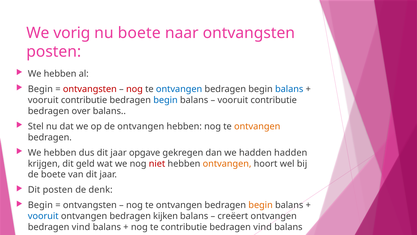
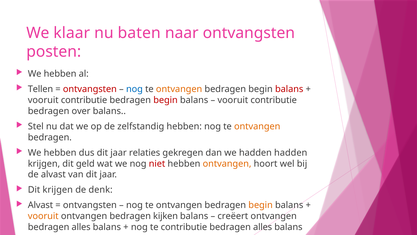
vorig: vorig -> klaar (72, 33)
nu boete: boete -> baten (139, 33)
Begin: Begin -> Tellen (40, 89)
nog colour: red -> blue (134, 89)
ontvangen colour: blue -> orange (179, 89)
balans colour: blue -> red (289, 89)
begin colour: blue -> red (166, 100)
de ontvangen: ontvangen -> zelfstandig (141, 126)
opgave: opgave -> relaties (145, 152)
de boete: boete -> alvast (53, 174)
Dit posten: posten -> krijgen (58, 190)
Begin: Begin -> Alvast (40, 205)
vooruit colour: blue -> orange (43, 216)
vind: vind -> alles (81, 227)
vind: vind -> alles (263, 227)
